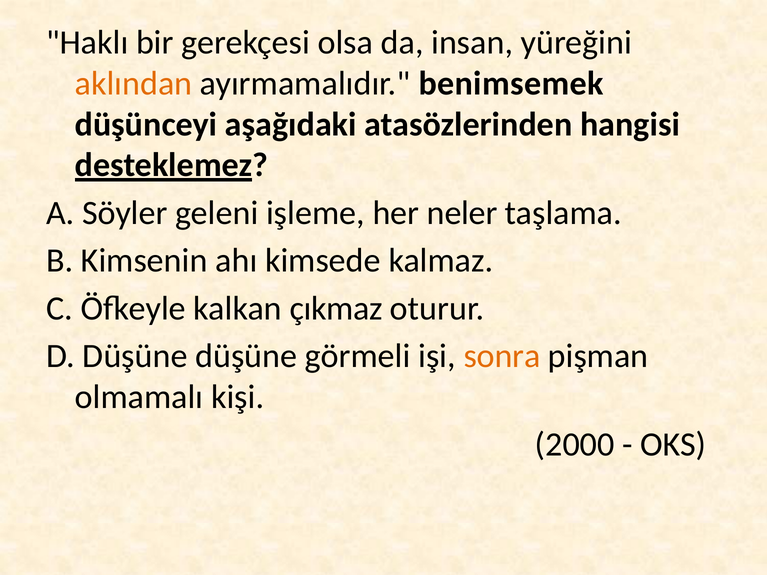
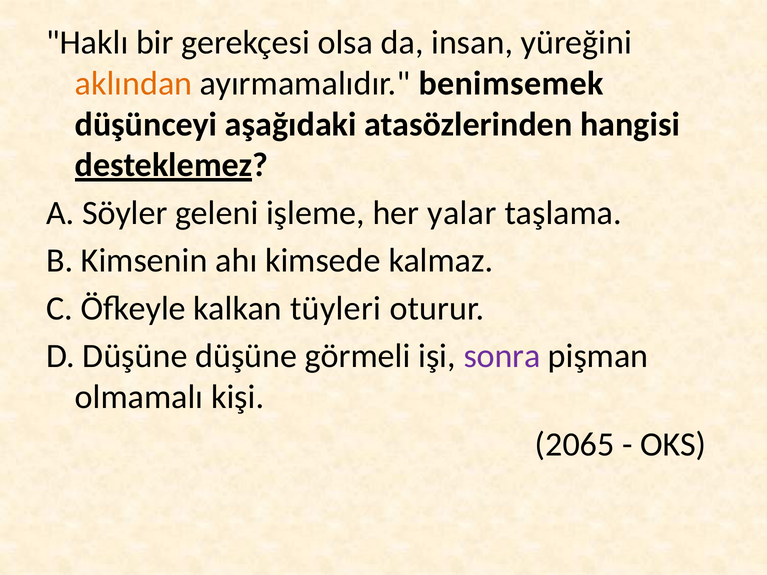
neler: neler -> yalar (462, 213)
çıkmaz: çıkmaz -> tüyleri (336, 308)
sonra colour: orange -> purple (502, 356)
2000: 2000 -> 2065 (575, 445)
